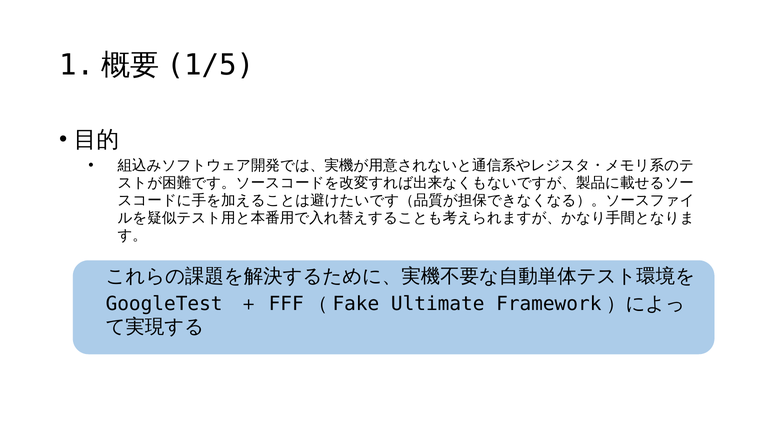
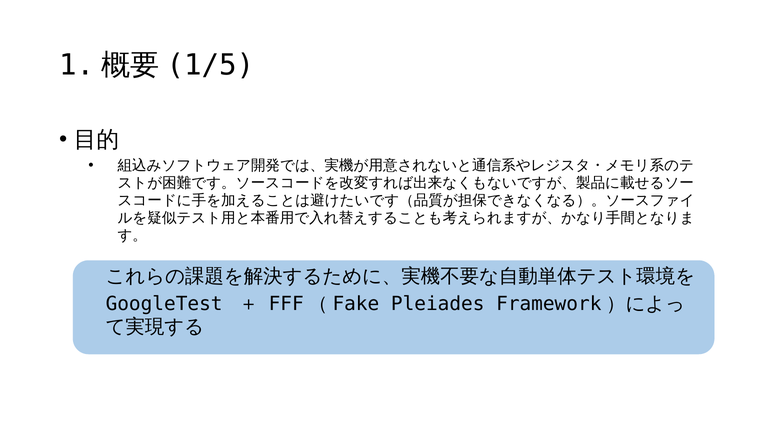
Ultimate: Ultimate -> Pleiades (438, 304)
